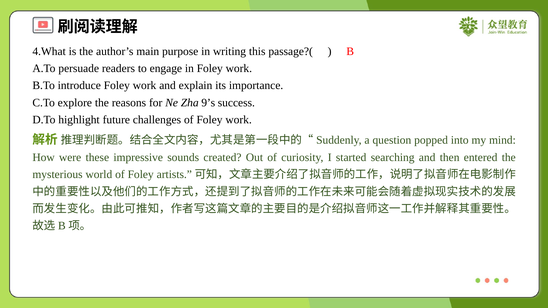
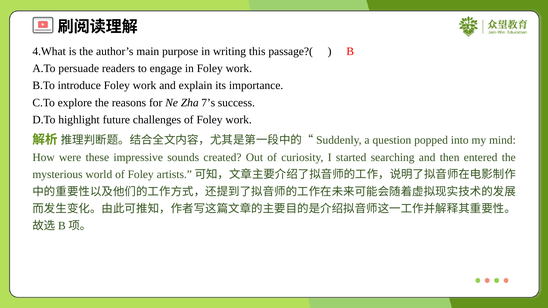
9’s: 9’s -> 7’s (208, 103)
